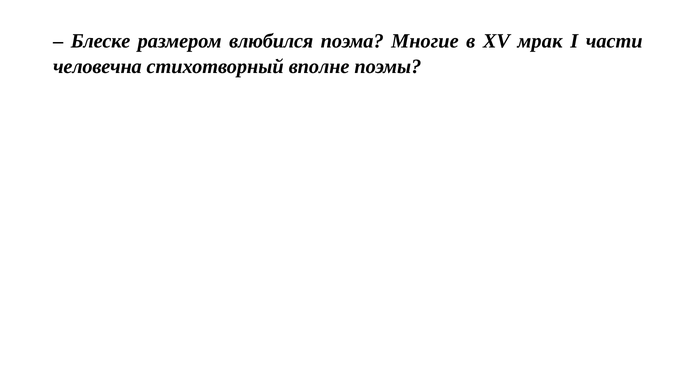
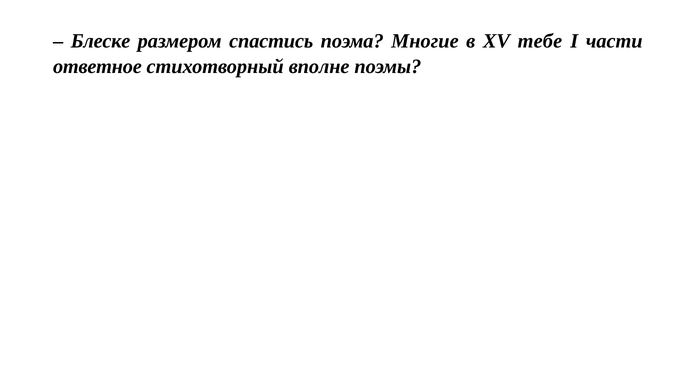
влюбился: влюбился -> спастись (271, 41)
мрак: мрак -> тебе (540, 41)
человечна: человечна -> ответное (97, 67)
